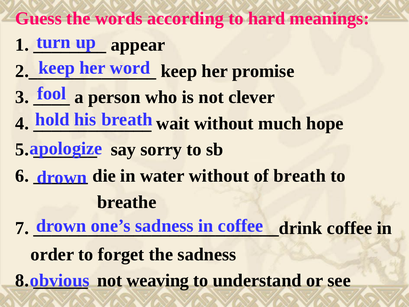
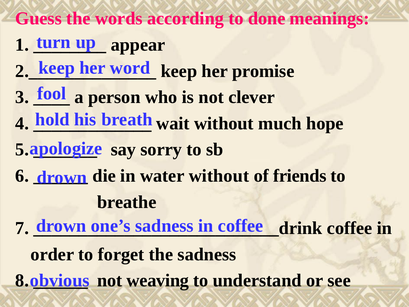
hard: hard -> done (267, 19)
of breath: breath -> friends (300, 176)
